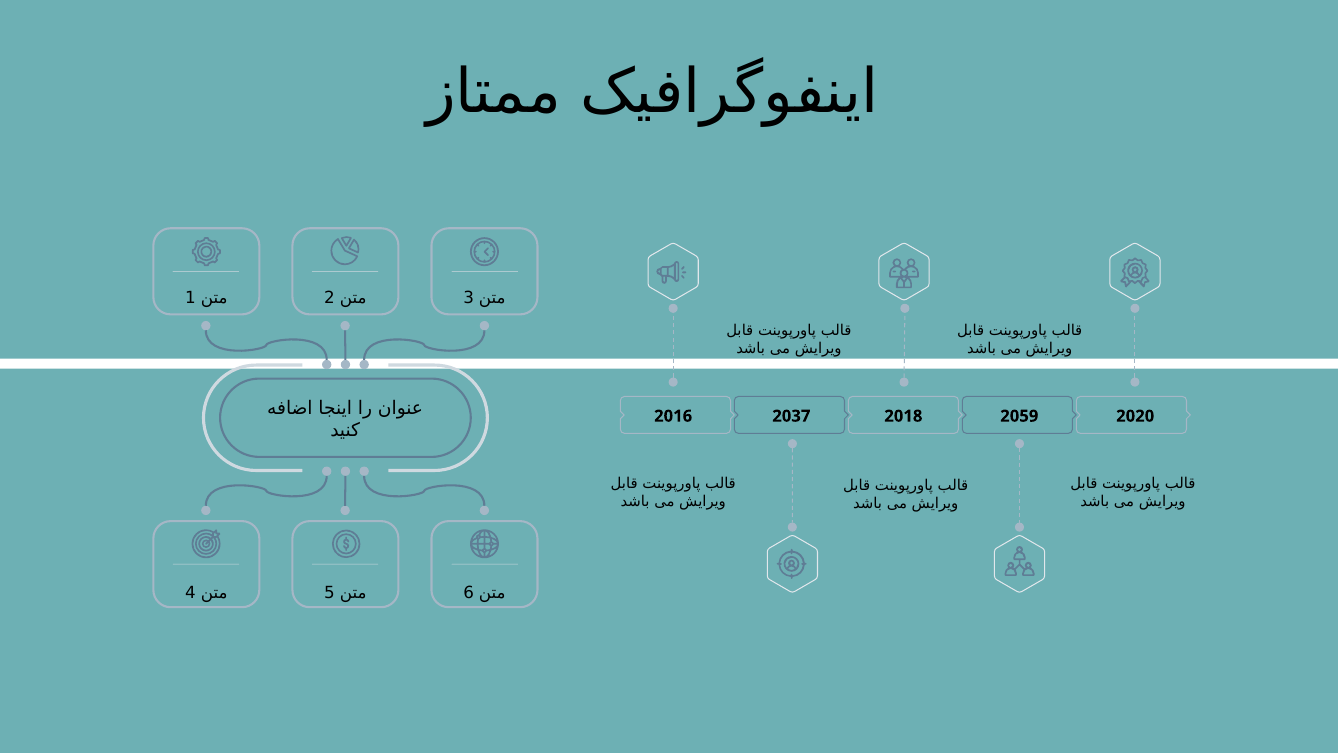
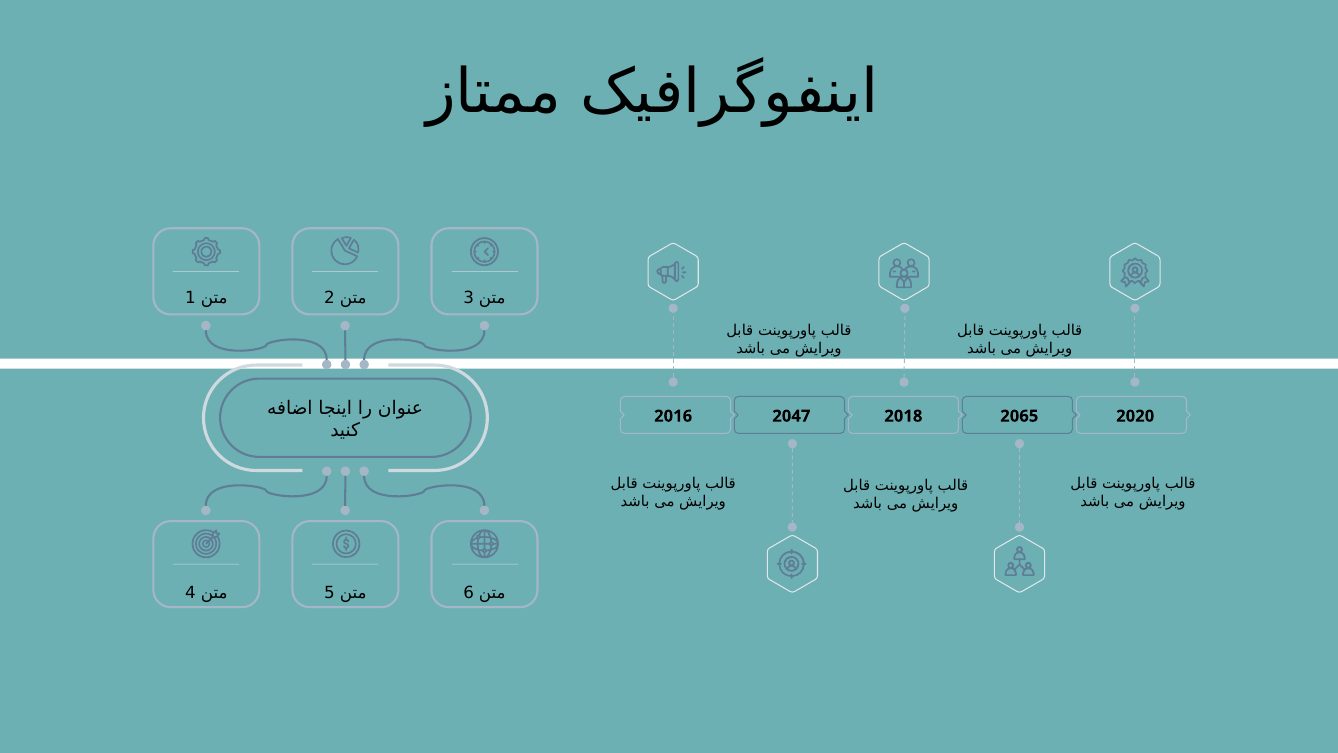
2037: 2037 -> 2047 (791, 416)
2059: 2059 -> 2065 (1019, 416)
